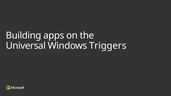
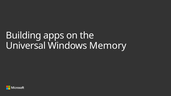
Triggers: Triggers -> Memory (108, 46)
